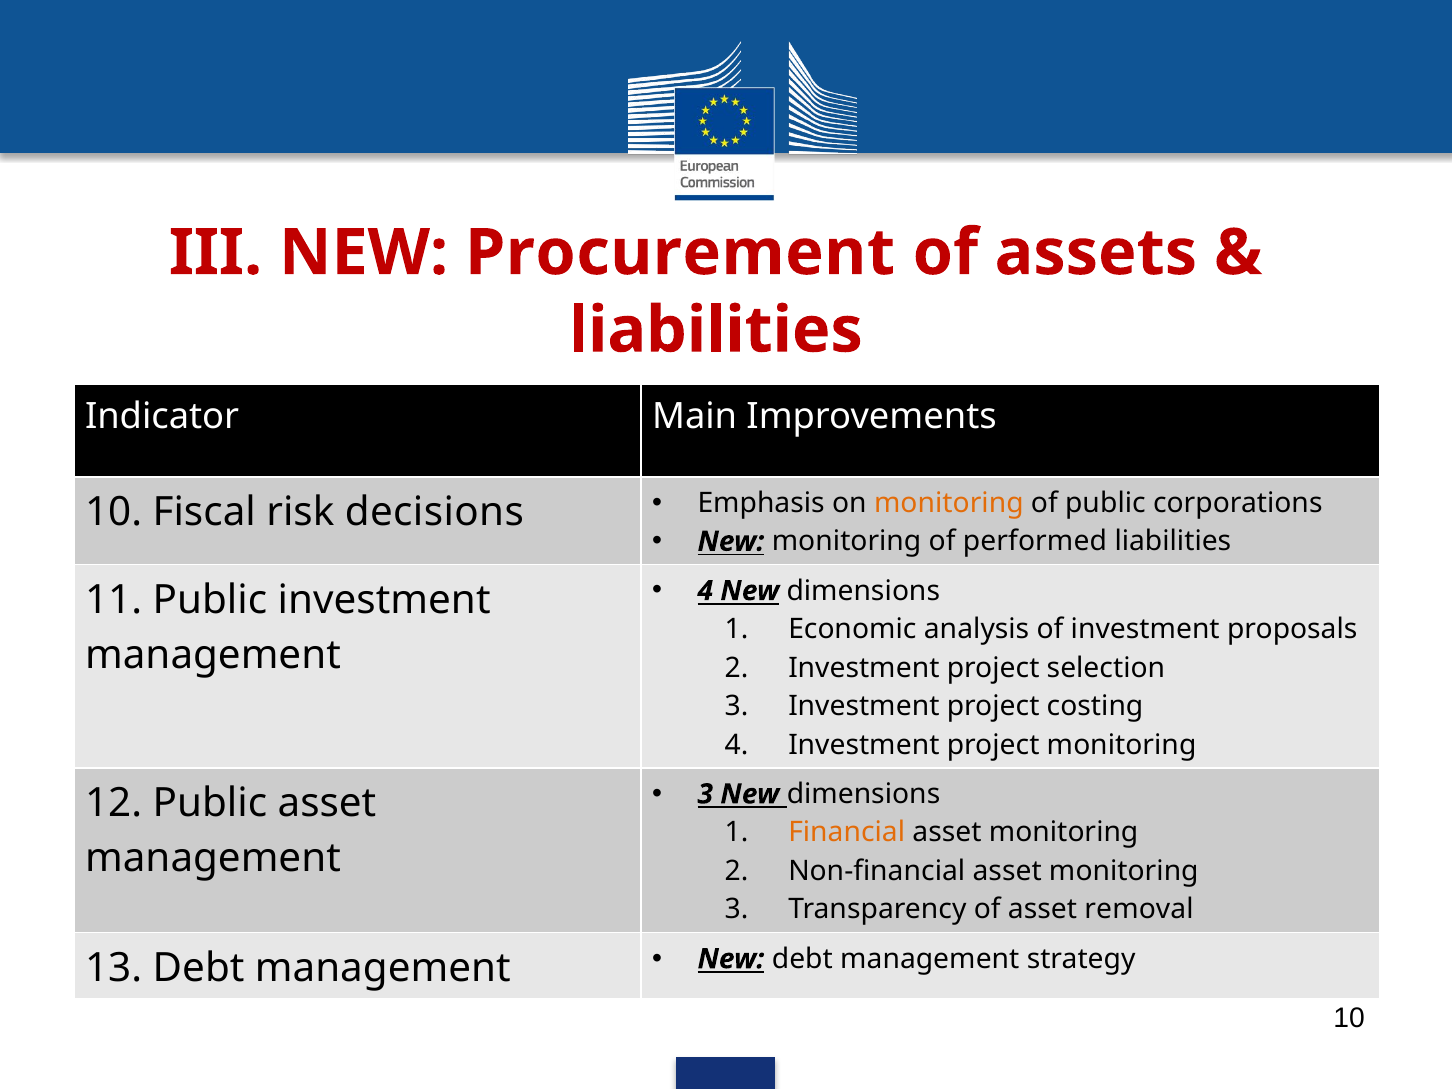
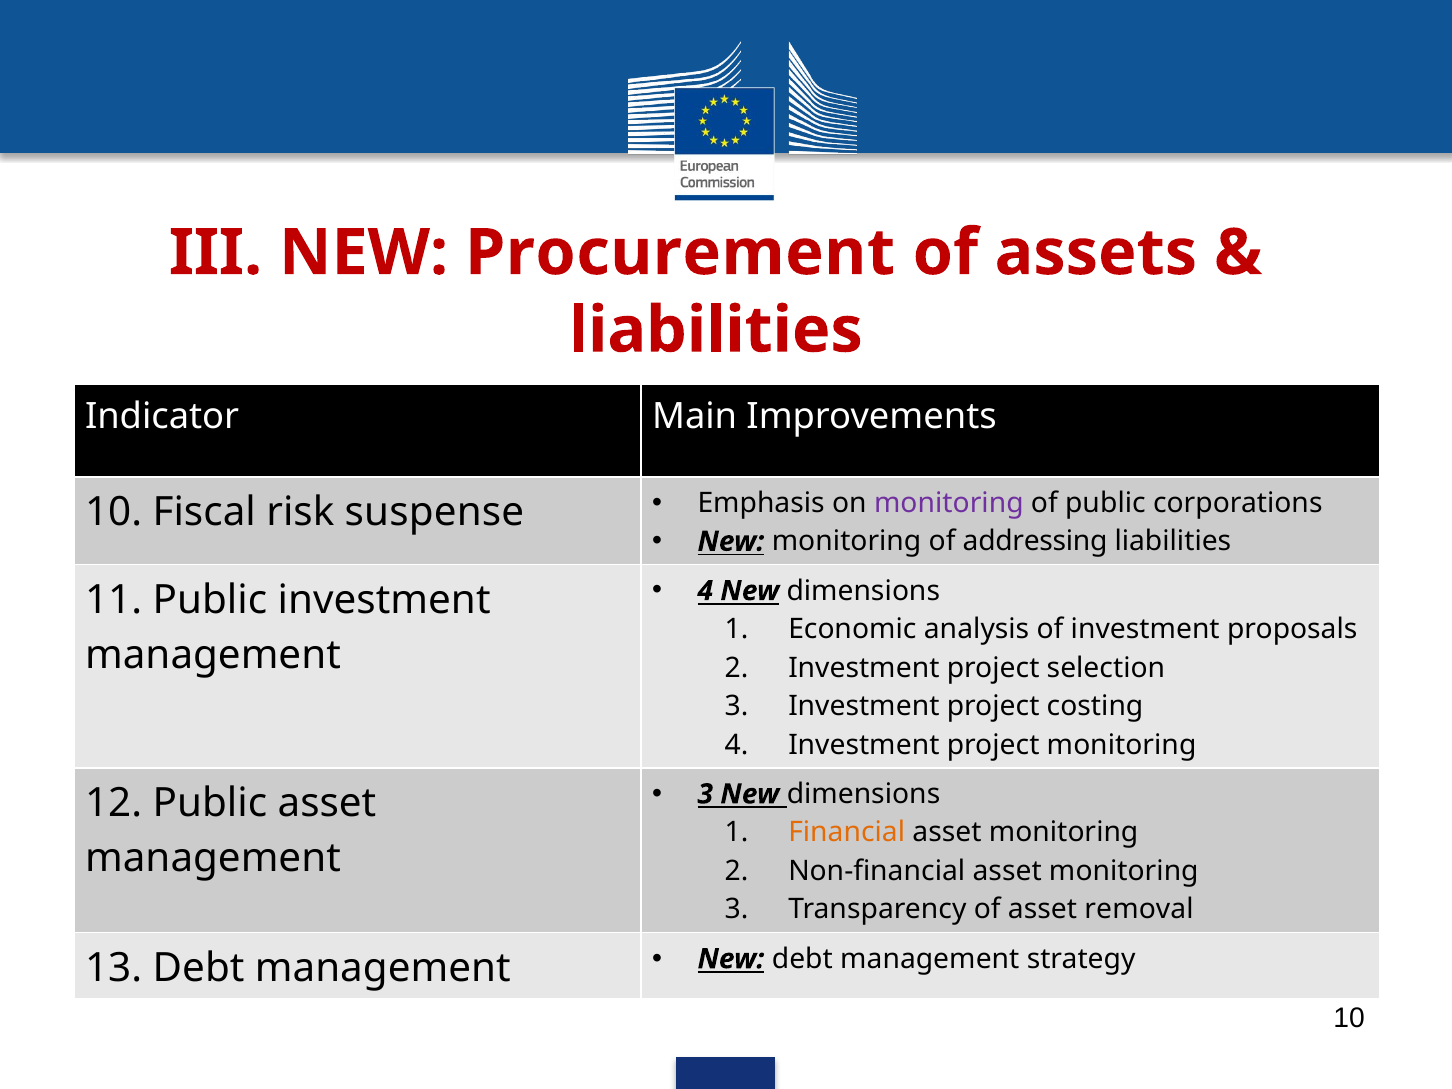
decisions: decisions -> suspense (434, 512)
monitoring colour: orange -> purple (949, 503)
performed: performed -> addressing (1035, 541)
